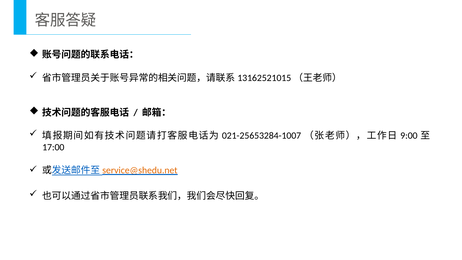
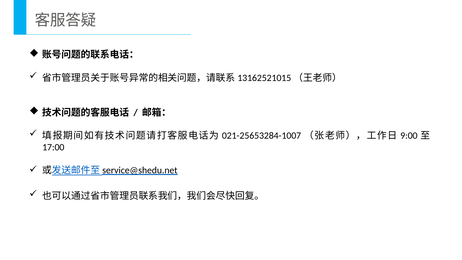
service@shedu.net colour: orange -> black (140, 170)
